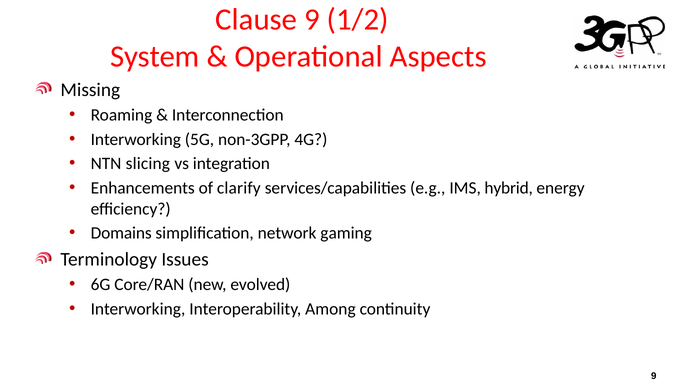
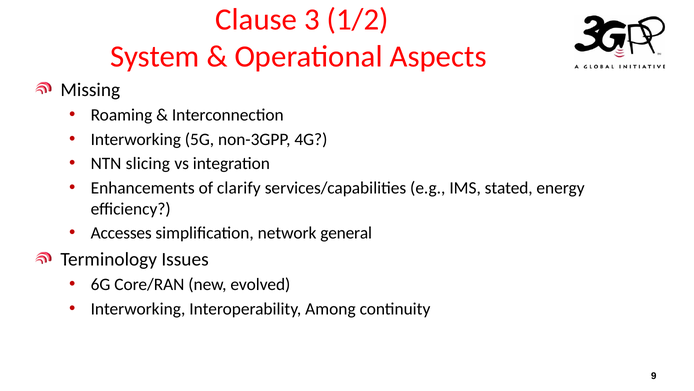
Clause 9: 9 -> 3 (312, 20)
hybrid: hybrid -> stated (509, 188)
Domains: Domains -> Accesses (121, 233)
gaming: gaming -> general (346, 233)
